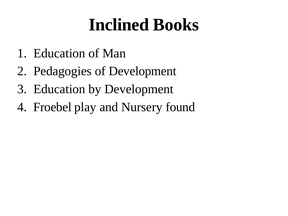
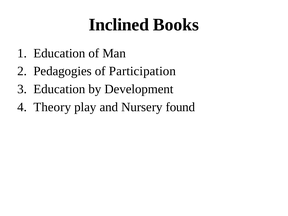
of Development: Development -> Participation (142, 71)
Froebel: Froebel -> Theory (52, 107)
